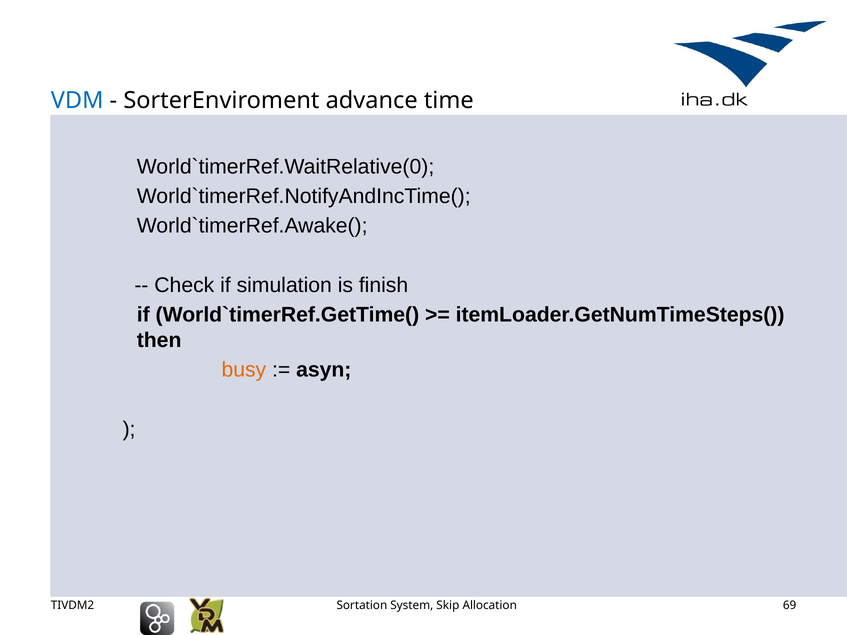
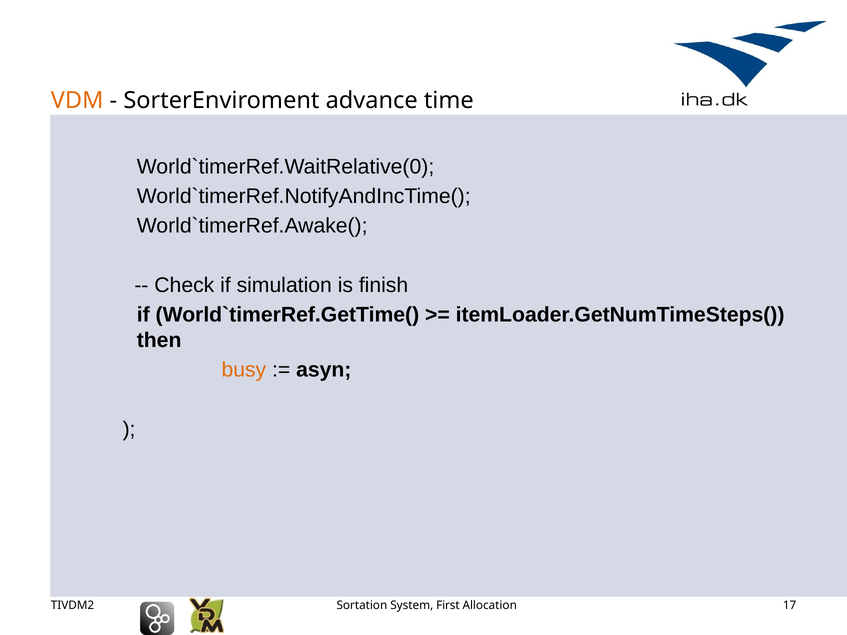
VDM colour: blue -> orange (77, 100)
Skip: Skip -> First (448, 606)
69: 69 -> 17 (790, 606)
